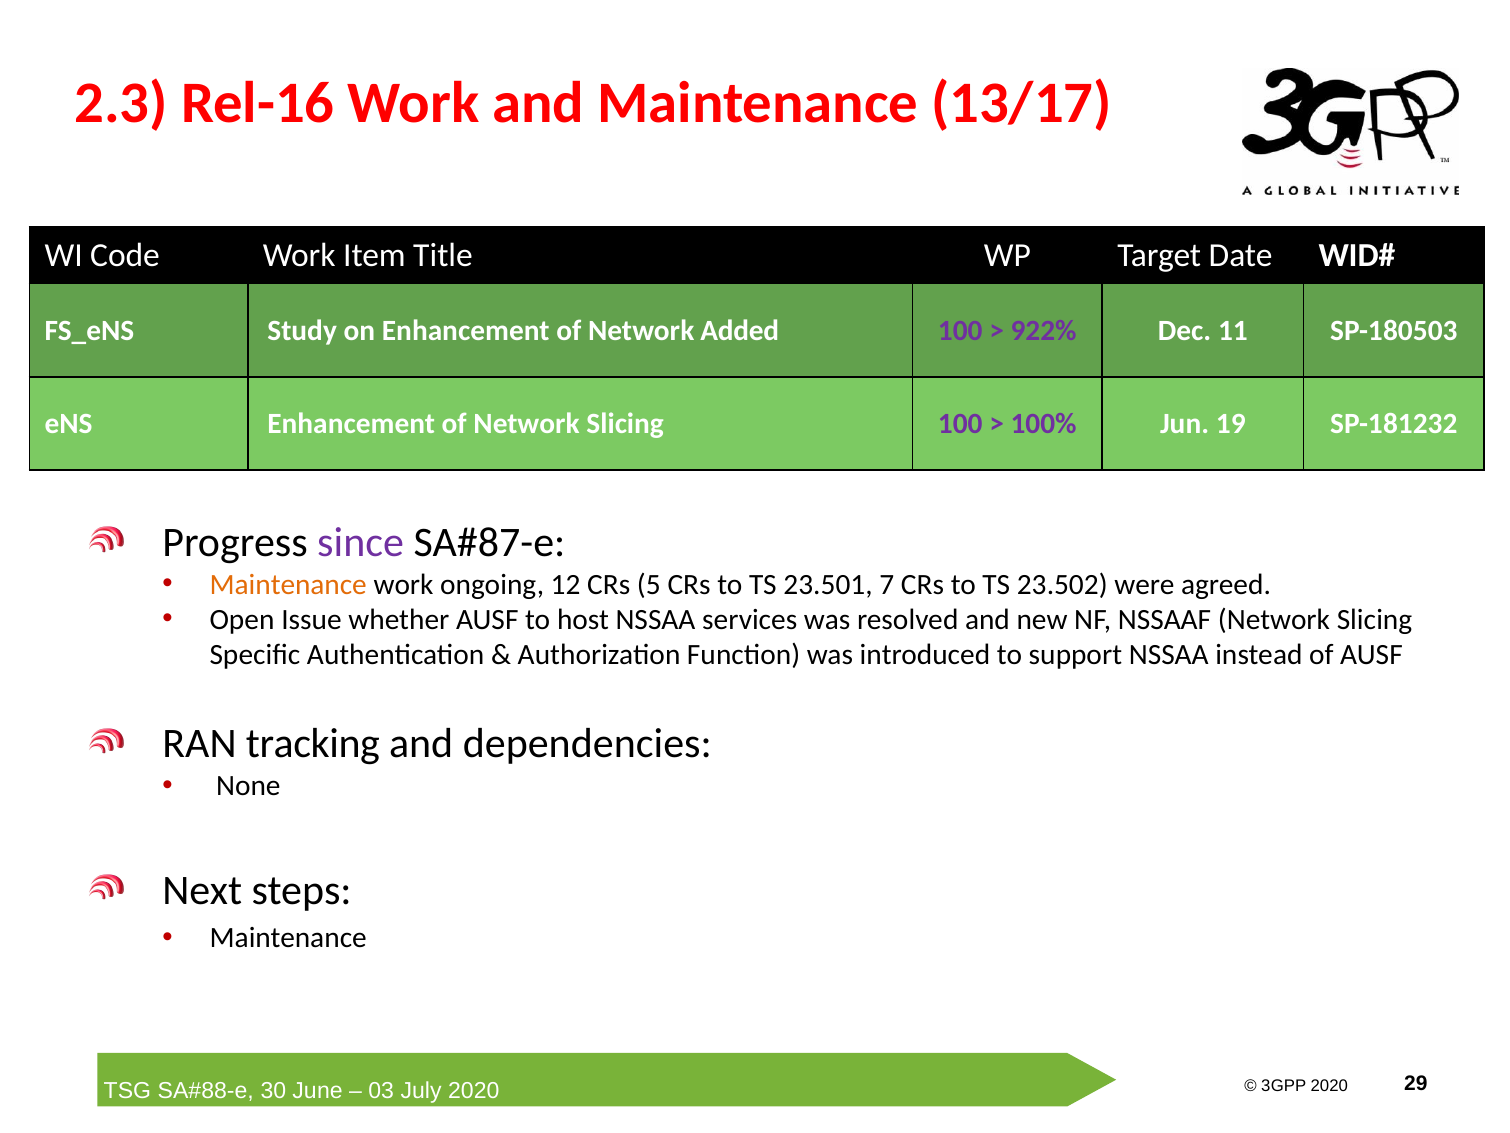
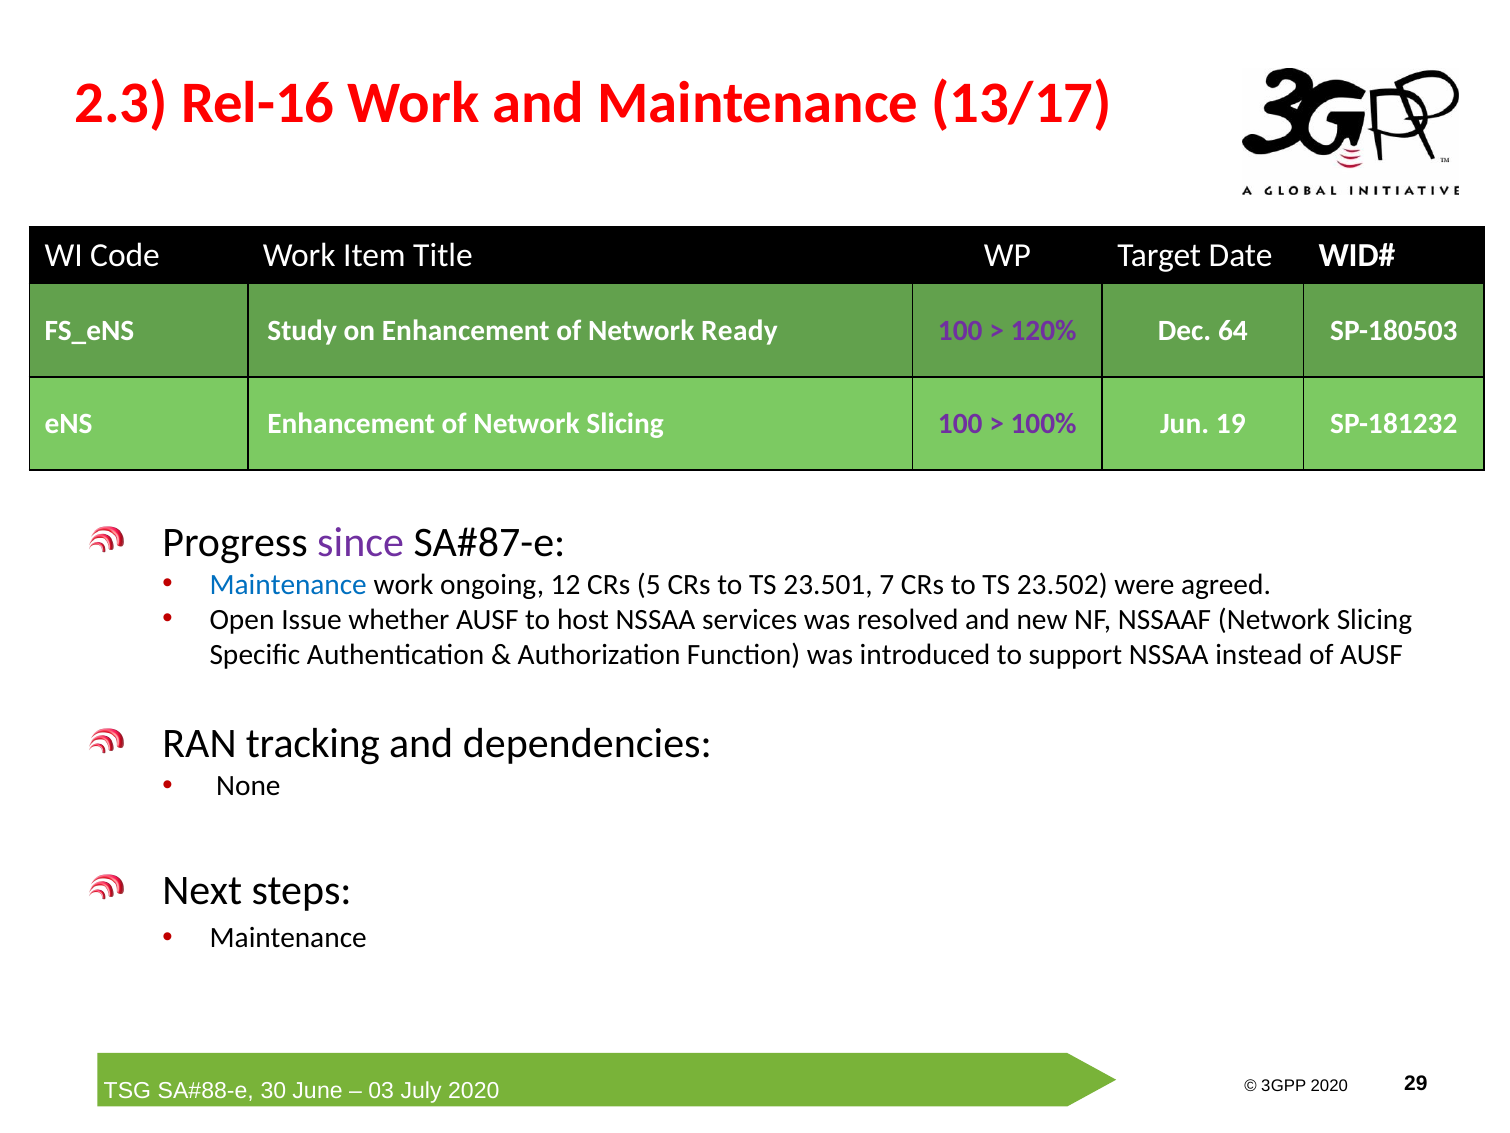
Added: Added -> Ready (739, 330)
922%: 922% -> 120% (1044, 330)
11: 11 -> 64 (1233, 330)
Maintenance colour: orange -> blue (288, 584)
